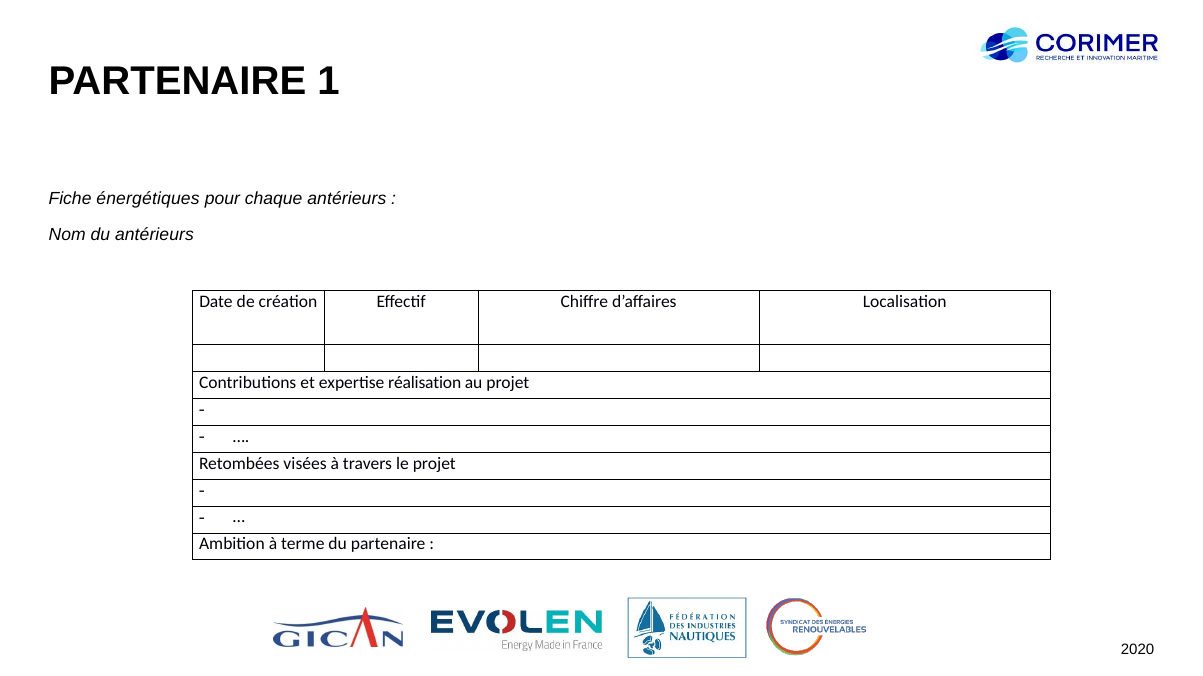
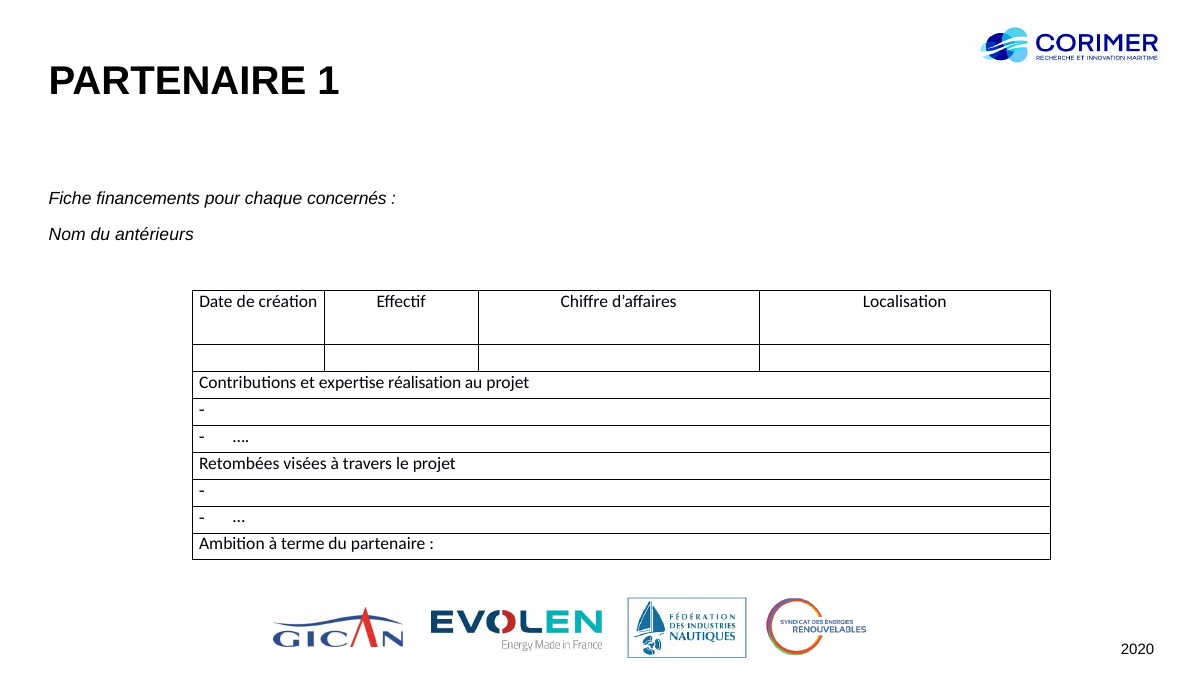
énergétiques: énergétiques -> financements (148, 198)
chaque antérieurs: antérieurs -> concernés (347, 198)
